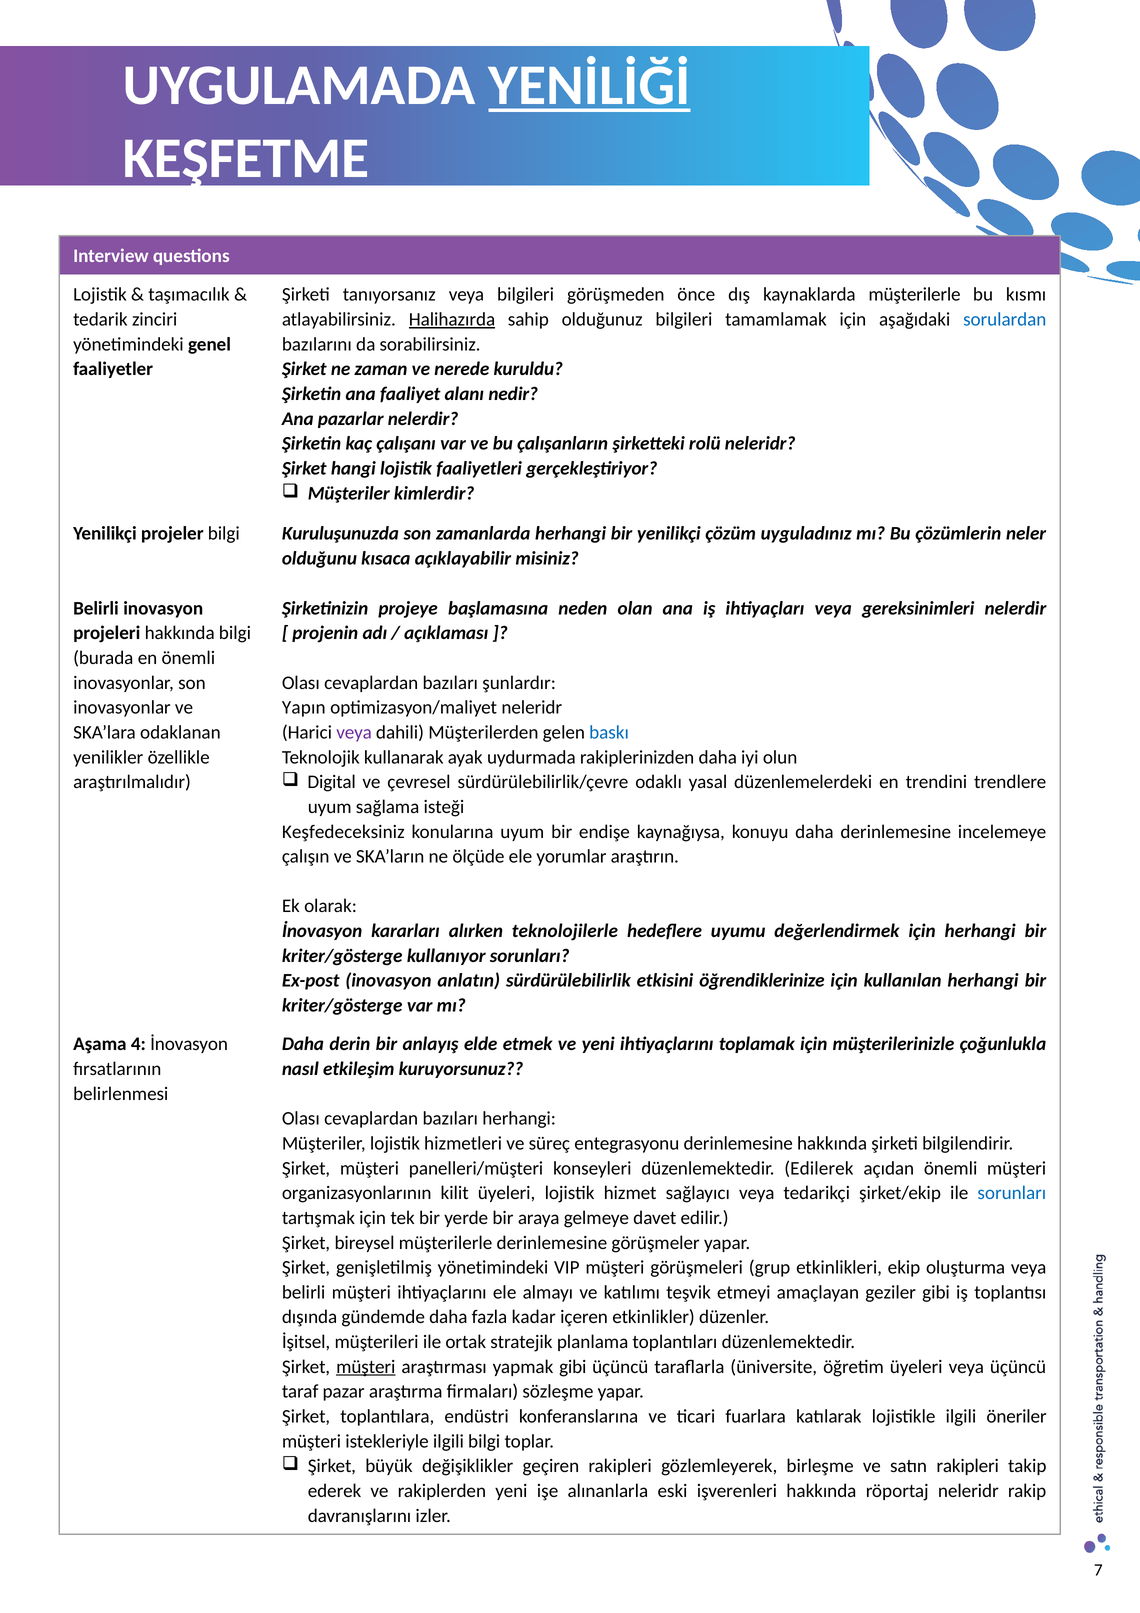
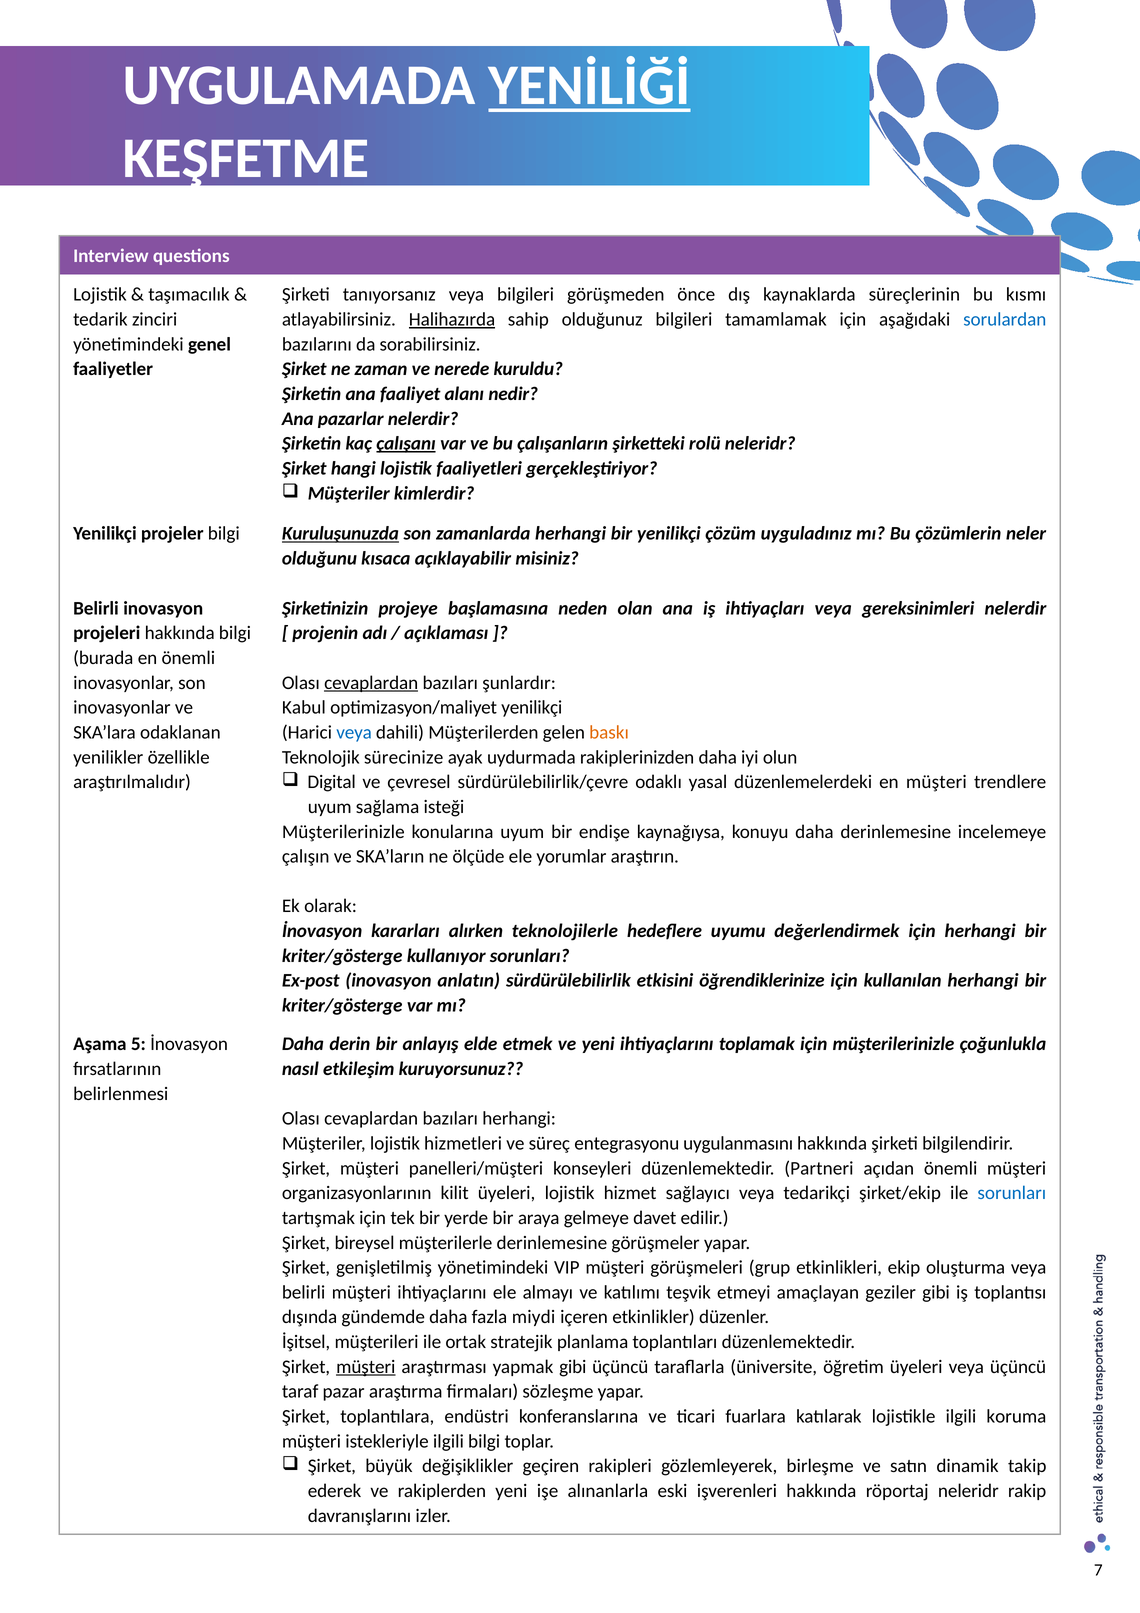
kaynaklarda müşterilerle: müşterilerle -> süreçlerinin (914, 294)
çalışanı underline: none -> present (406, 443)
Kuruluşunuzda underline: none -> present (340, 533)
cevaplardan underline: none -> present (371, 682)
Yapın: Yapın -> Kabul (304, 707)
optimizasyon/maliyet neleridr: neleridr -> yenilikçi (532, 707)
veya colour: purple -> blue (354, 732)
baskı colour: blue -> orange (609, 732)
kullanarak: kullanarak -> sürecinize (404, 757)
en trendini: trendini -> müşteri (936, 782)
Keşfedeceksiniz: Keşfedeceksiniz -> Müşterilerinizle (343, 831)
4: 4 -> 5 (138, 1044)
entegrasyonu derinlemesine: derinlemesine -> uygulanmasını (738, 1143)
Edilerek: Edilerek -> Partneri (819, 1168)
kadar: kadar -> miydi (534, 1317)
öneriler: öneriler -> koruma (1016, 1416)
satın rakipleri: rakipleri -> dinamik (968, 1465)
